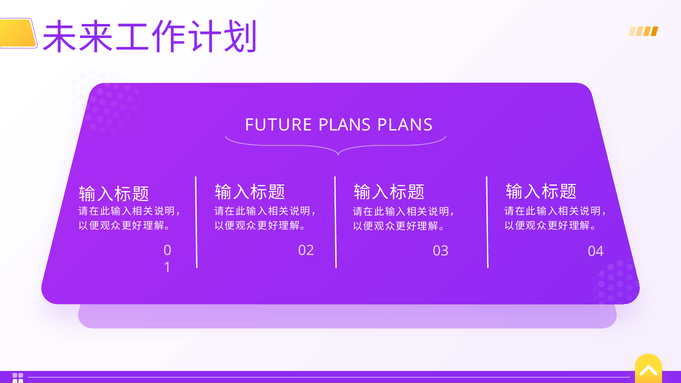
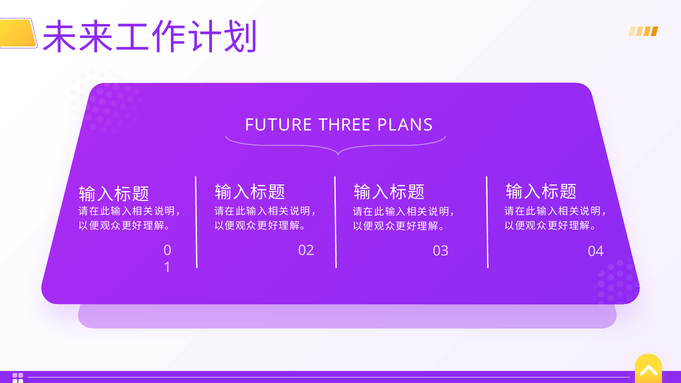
FUTURE PLANS: PLANS -> THREE (344, 125)
